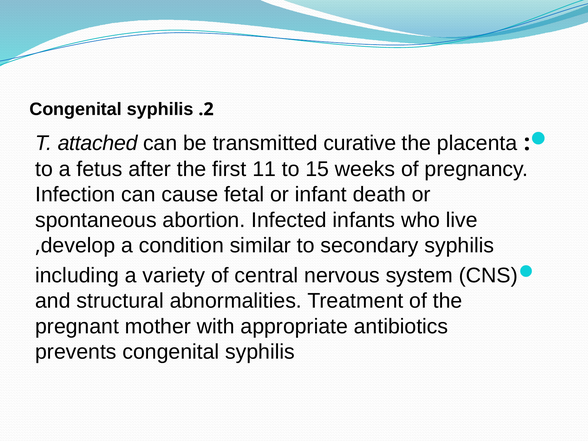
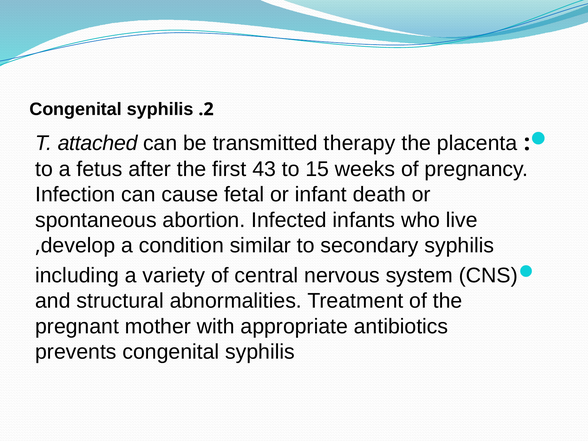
curative: curative -> therapy (360, 143)
11: 11 -> 43 (264, 169)
